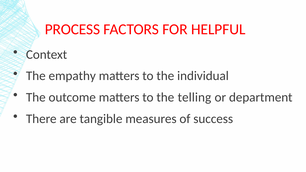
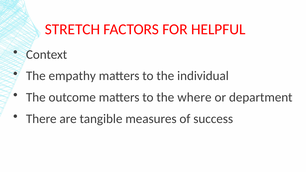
PROCESS: PROCESS -> STRETCH (73, 29)
telling: telling -> where (194, 97)
